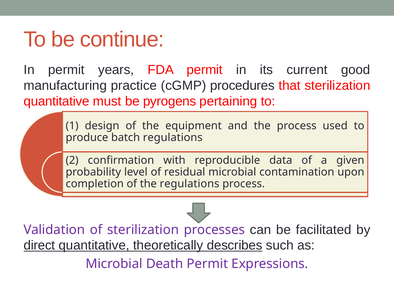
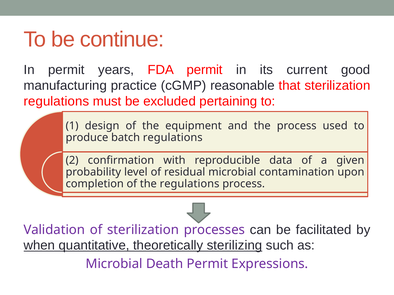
procedures: procedures -> reasonable (242, 86)
quantitative: quantitative -> regulations (56, 101)
pyrogens: pyrogens -> excluded (170, 101)
direct: direct -> when (39, 246)
describes: describes -> sterilizing (235, 246)
